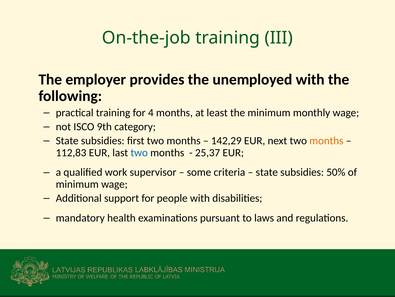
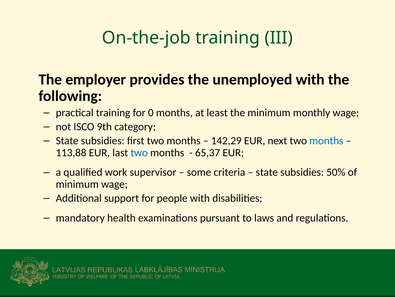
4: 4 -> 0 (151, 112)
months colour: orange -> blue (326, 140)
112,83: 112,83 -> 113,88 (71, 152)
25,37: 25,37 -> 65,37 (208, 152)
